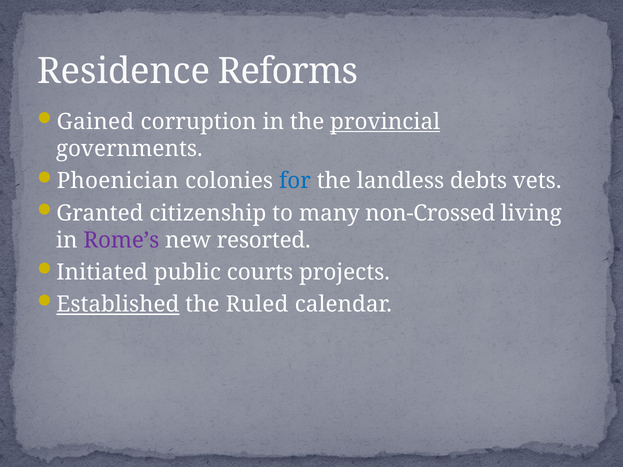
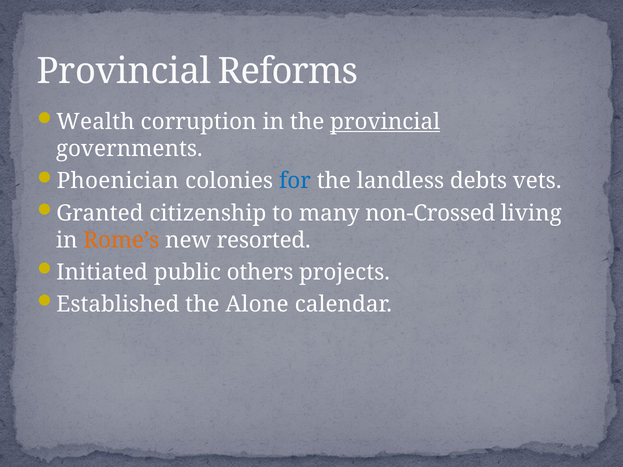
Residence: Residence -> Provincial (124, 71)
Gained: Gained -> Wealth (95, 122)
Rome’s colour: purple -> orange (121, 240)
courts: courts -> others (260, 272)
Established underline: present -> none (118, 305)
Ruled: Ruled -> Alone (257, 305)
